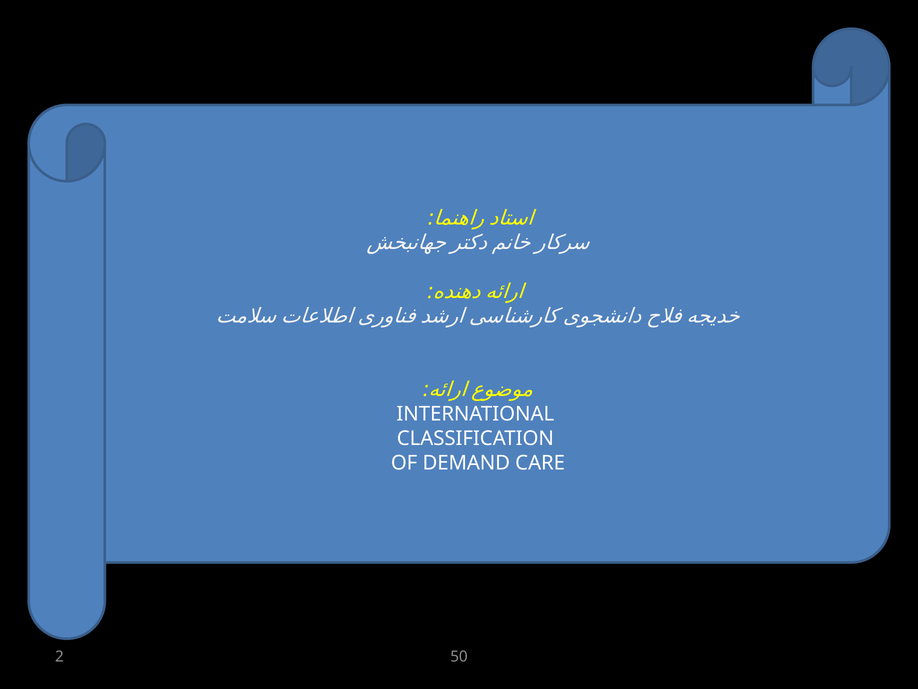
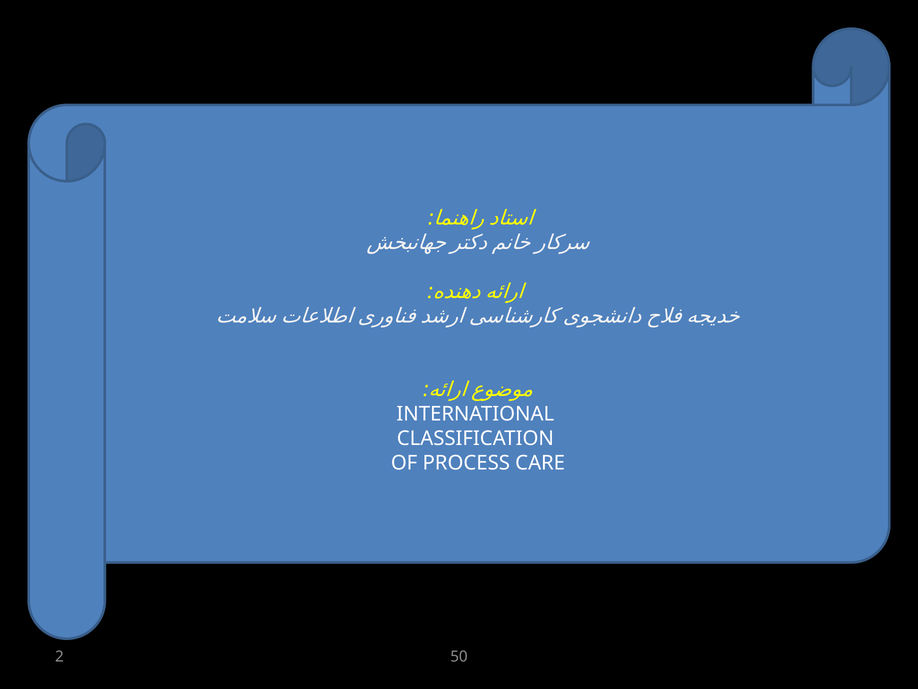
DEMAND: DEMAND -> PROCESS (466, 462)
